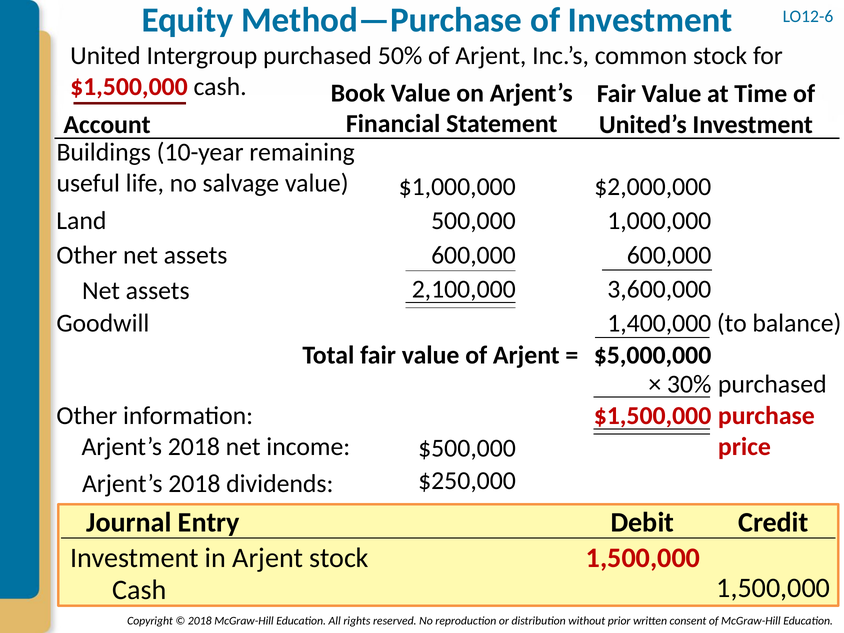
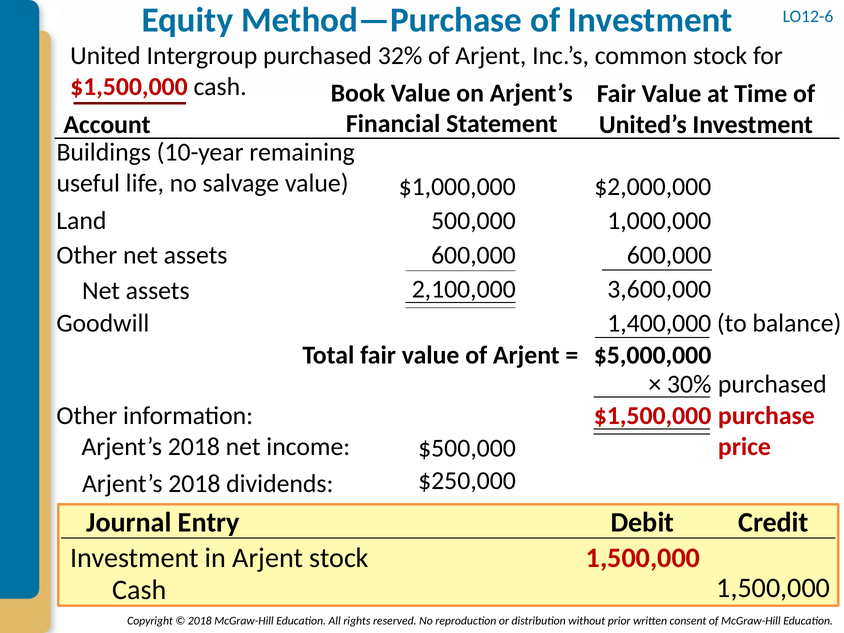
50%: 50% -> 32% (400, 56)
